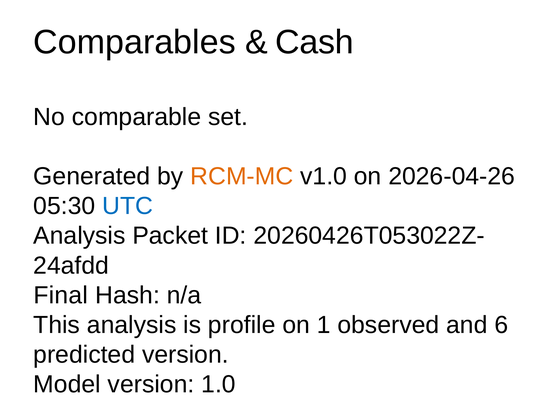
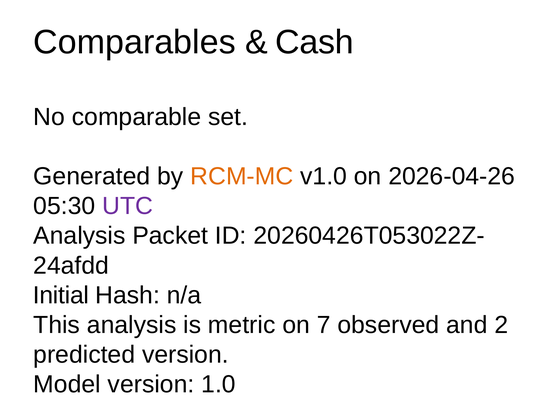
UTC colour: blue -> purple (128, 206)
Final: Final -> Initial (61, 295)
profile: profile -> metric (242, 325)
1: 1 -> 7 (324, 325)
6: 6 -> 2 (501, 325)
